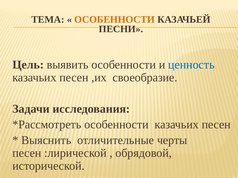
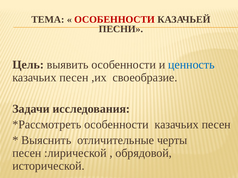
ОСОБЕННОСТИ colour: orange -> red (115, 20)
